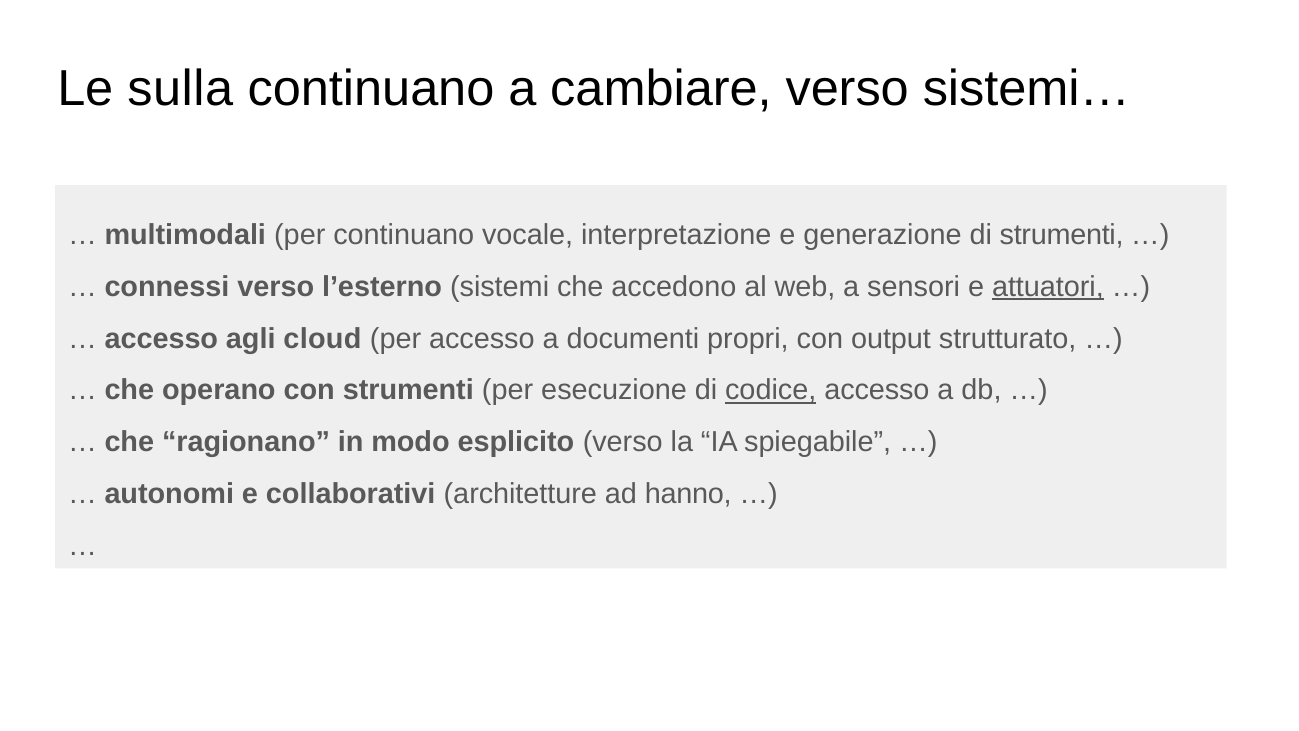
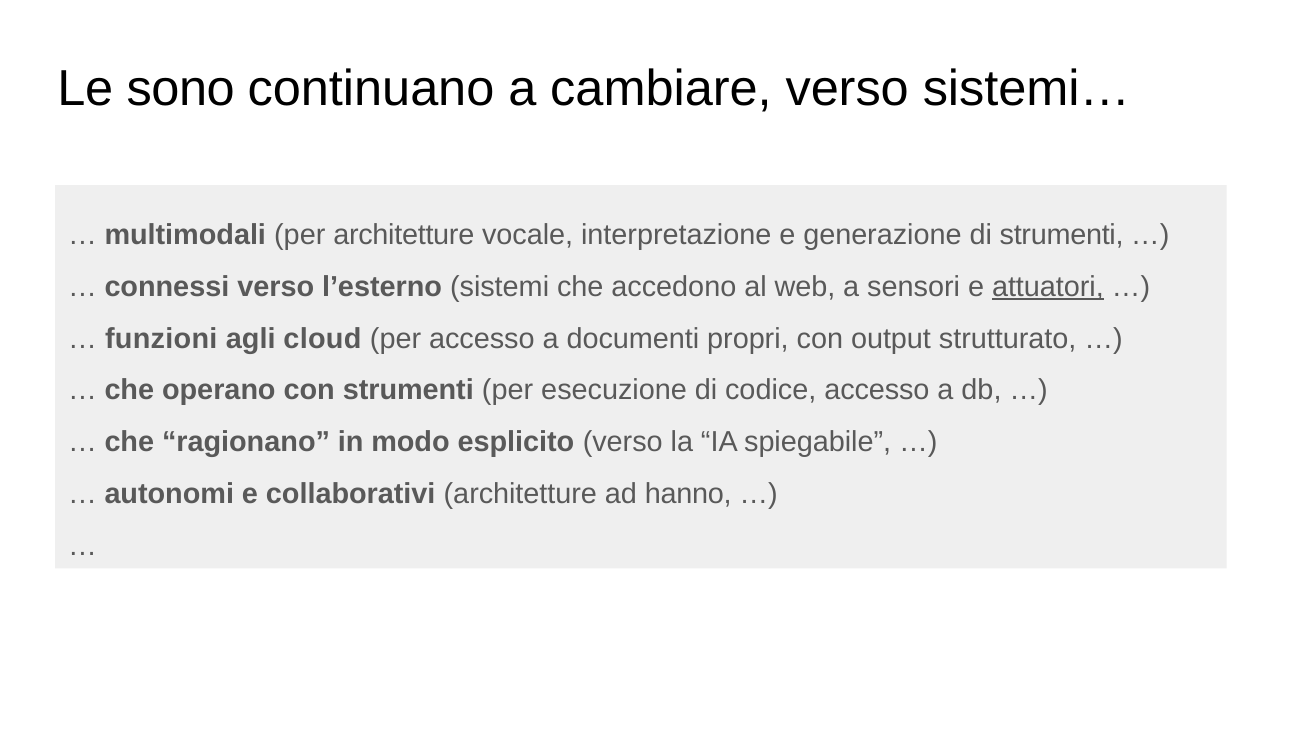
sulla: sulla -> sono (181, 88)
per continuano: continuano -> architetture (404, 235)
accesso: accesso -> funzioni (161, 338)
codice underline: present -> none (771, 390)
